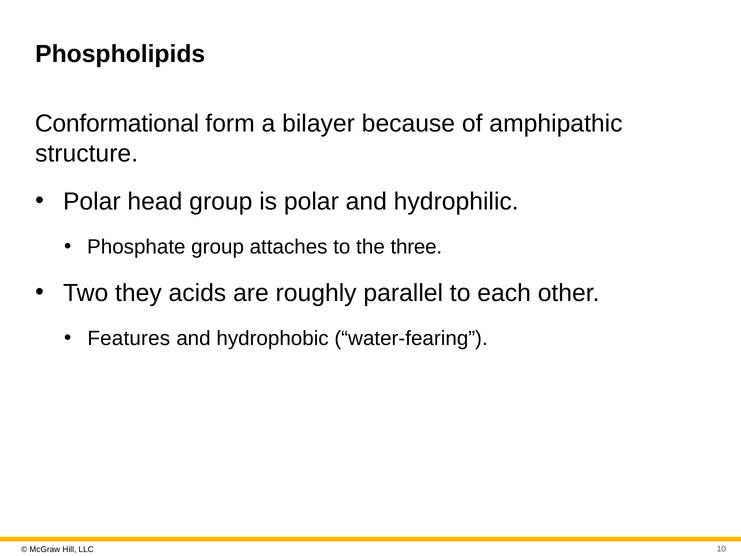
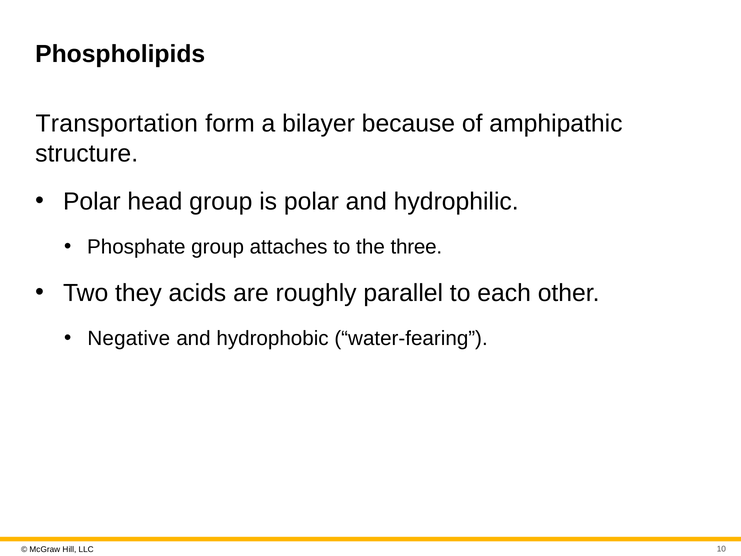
Conformational: Conformational -> Transportation (117, 124)
Features: Features -> Negative (129, 338)
